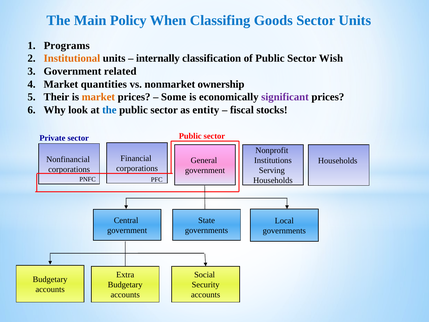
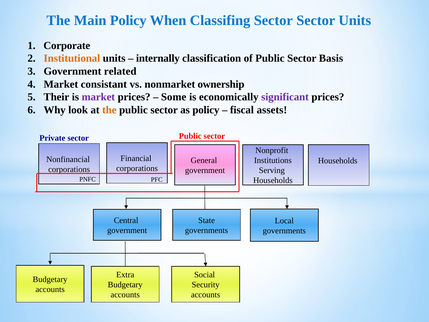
Classifing Goods: Goods -> Sector (273, 21)
Programs: Programs -> Corporate (67, 46)
Wish: Wish -> Basis (331, 58)
quantities: quantities -> consistant (104, 84)
market colour: orange -> purple (98, 97)
the colour: blue -> orange (109, 110)
as entity: entity -> policy (206, 110)
stocks: stocks -> assets (272, 110)
